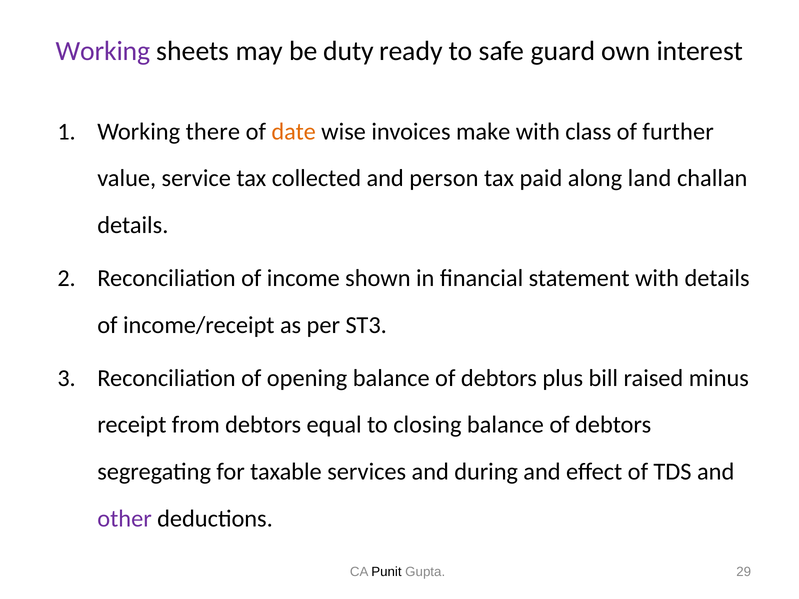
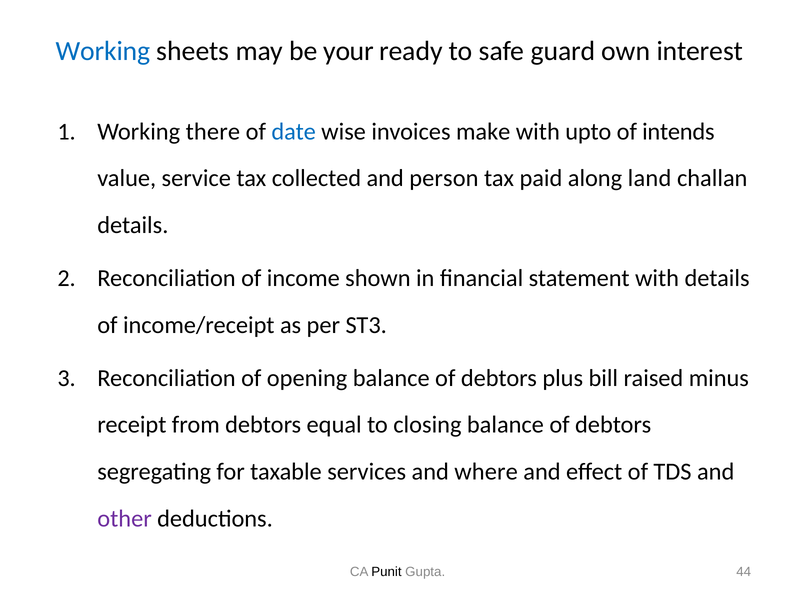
Working colour: purple -> blue (103, 51)
duty: duty -> your (349, 51)
date colour: orange -> blue (294, 132)
class: class -> upto (588, 132)
further: further -> intends (678, 132)
during: during -> where (486, 472)
29: 29 -> 44 (744, 572)
